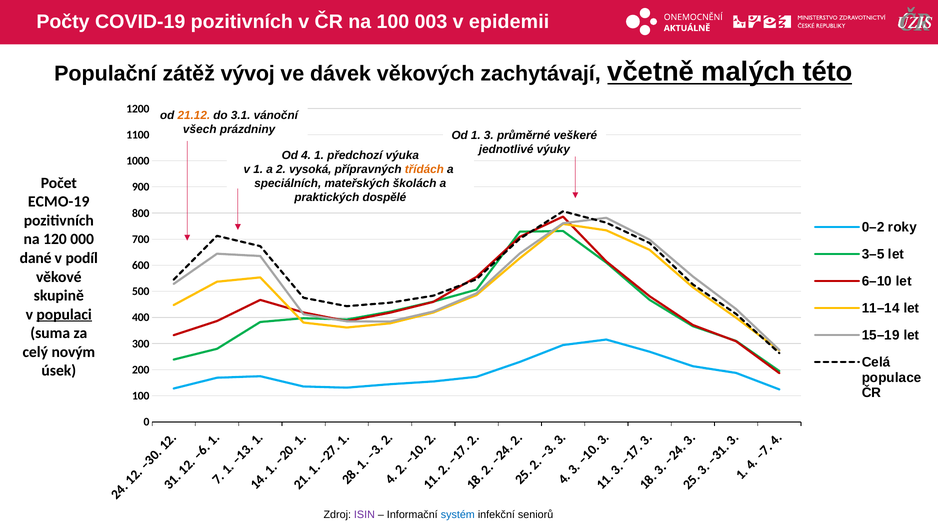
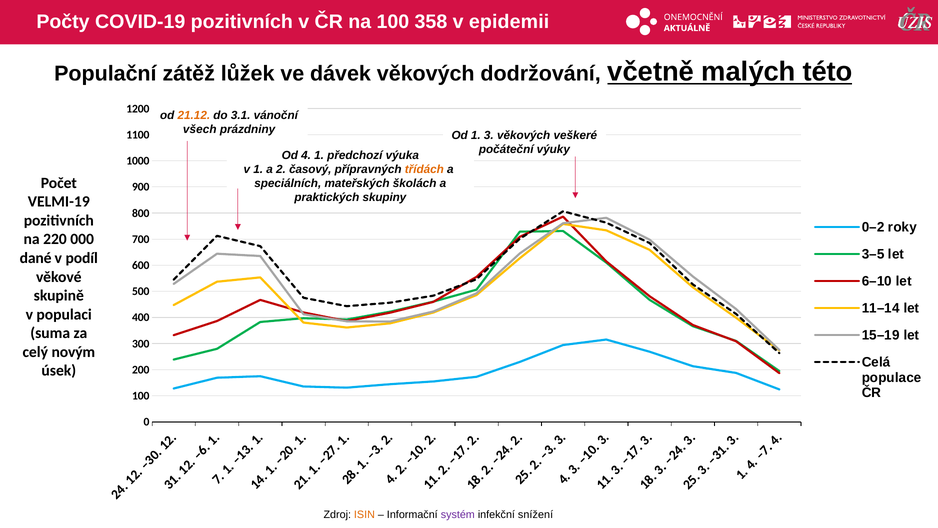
003: 003 -> 358 (431, 22)
vývoj: vývoj -> lůžek (248, 74)
zachytávají: zachytávají -> dodržování (541, 74)
3 průměrné: průměrné -> věkových (524, 135)
jednotlivé: jednotlivé -> počáteční (506, 149)
vysoká: vysoká -> časový (310, 169)
dospělé: dospělé -> skupiny (384, 197)
ECMO-19: ECMO-19 -> VELMI-19 (59, 202)
120: 120 -> 220 (55, 239)
populaci underline: present -> none (64, 314)
ISIN colour: purple -> orange (364, 514)
systém colour: blue -> purple (458, 514)
seniorů: seniorů -> snížení (536, 514)
